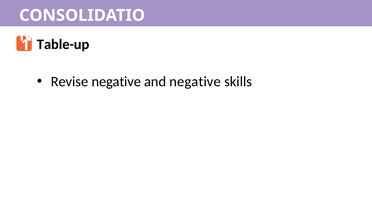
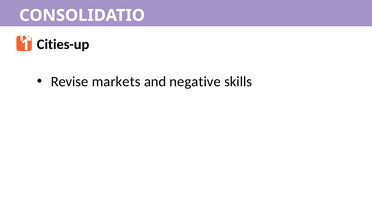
Table-up: Table-up -> Cities-up (63, 44)
Revise negative: negative -> markets (116, 82)
